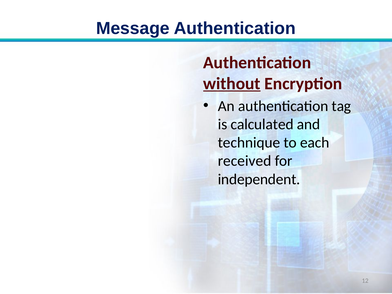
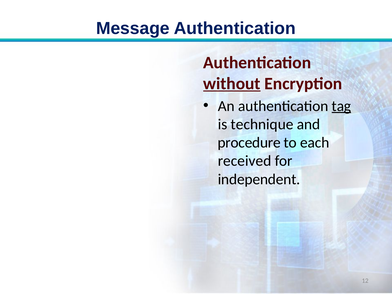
tag underline: none -> present (341, 106)
calculated: calculated -> technique (262, 124)
technique: technique -> procedure (249, 143)
